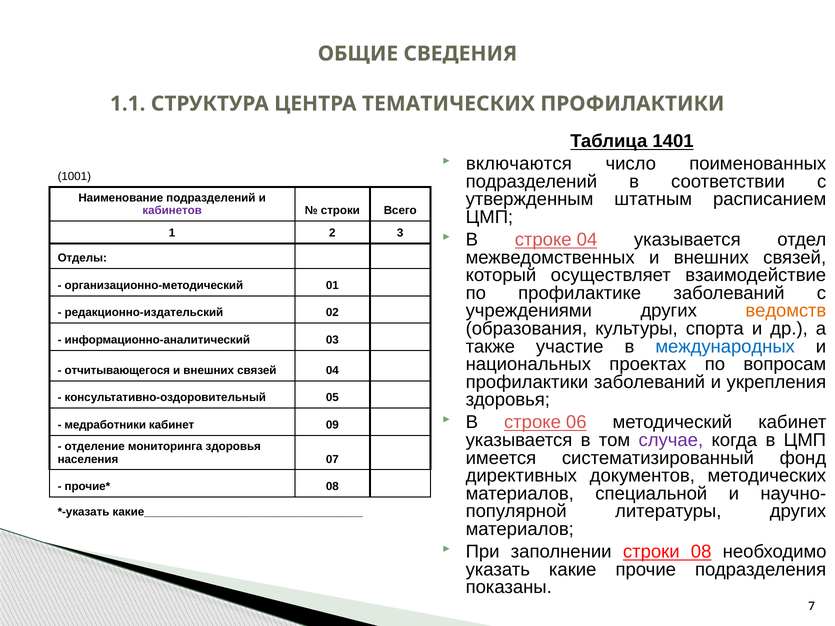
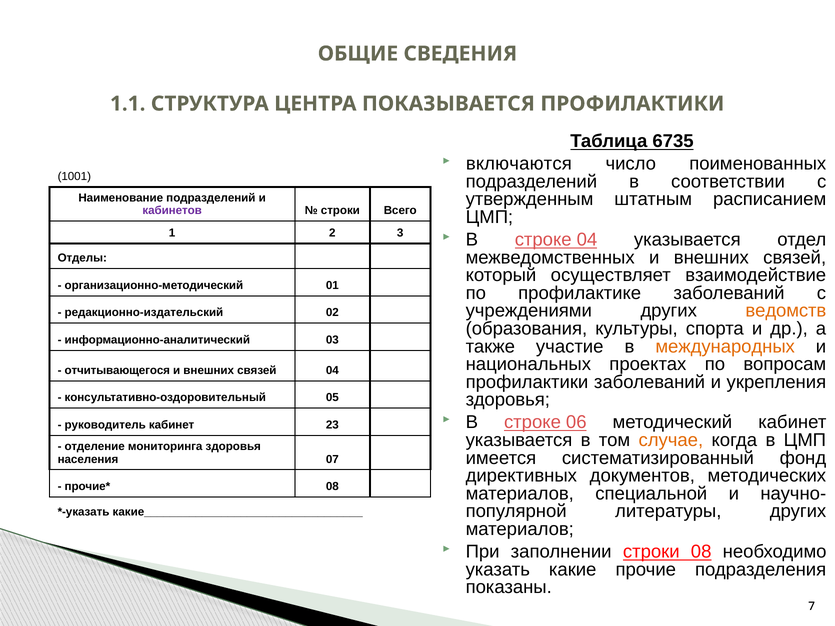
ТЕМАТИЧЕСКИХ: ТЕМАТИЧЕСКИХ -> ПОКАЗЫВАЕТСЯ (448, 104)
1401: 1401 -> 6735 (673, 141)
международных colour: blue -> orange (725, 347)
медработники: медработники -> руководитель (105, 425)
09: 09 -> 23 (332, 425)
случае colour: purple -> orange (671, 440)
